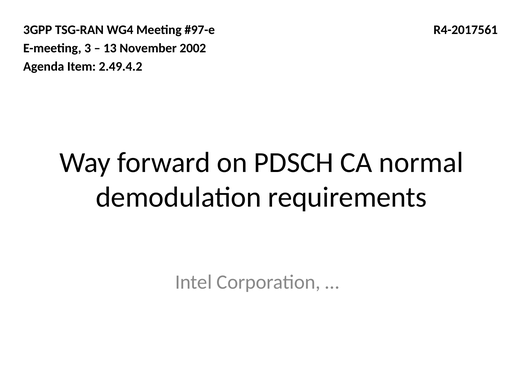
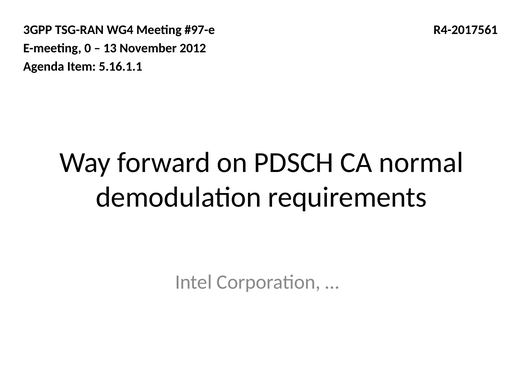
3: 3 -> 0 (88, 48)
2002: 2002 -> 2012 (193, 48)
2.49.4.2: 2.49.4.2 -> 5.16.1.1 (121, 66)
